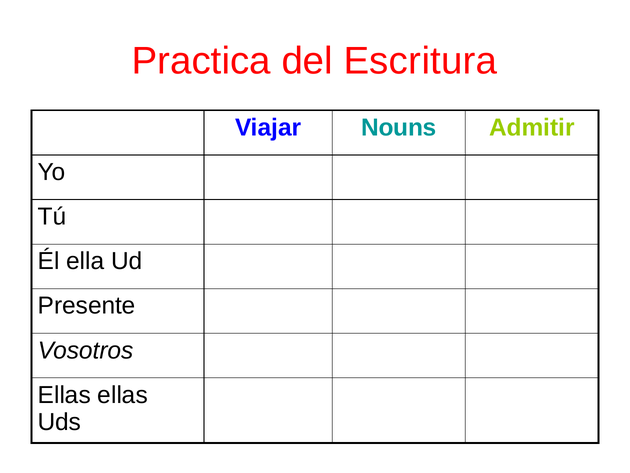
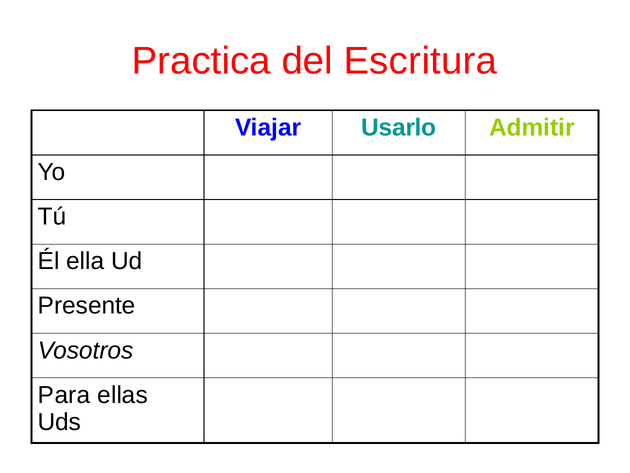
Nouns: Nouns -> Usarlo (399, 127)
Ellas: Ellas -> Para (64, 395)
